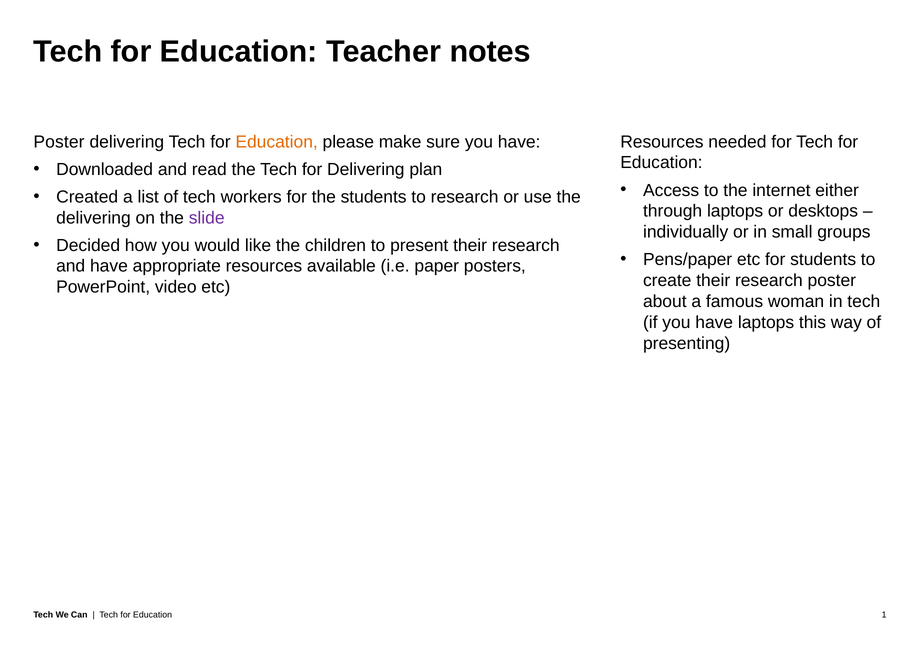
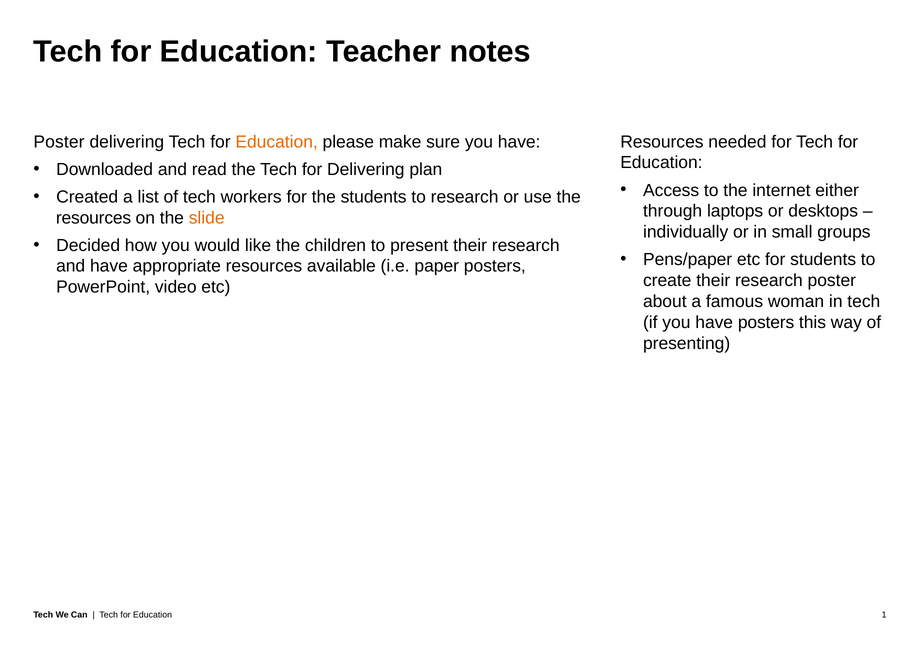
delivering: delivering -> resources (94, 218)
slide colour: purple -> orange (207, 218)
have laptops: laptops -> posters (766, 323)
